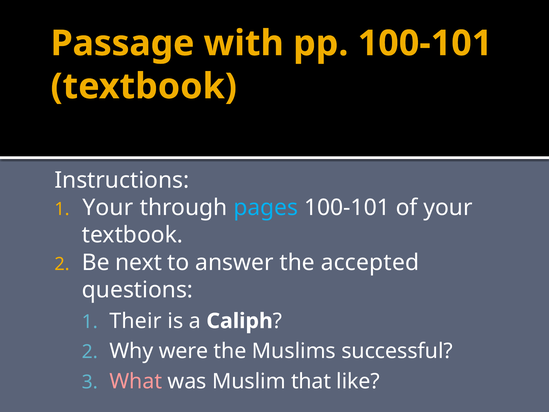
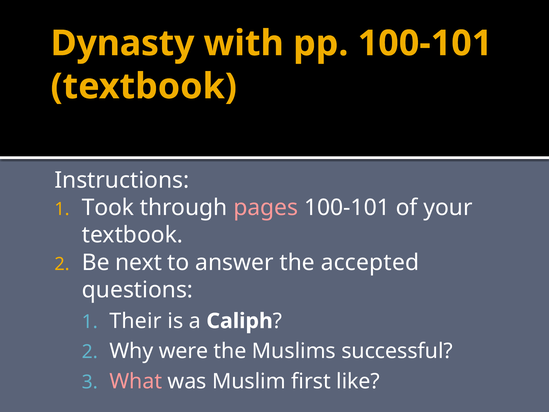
Passage: Passage -> Dynasty (122, 43)
Your: Your -> Took (108, 207)
pages colour: light blue -> pink (266, 207)
that: that -> first (311, 381)
